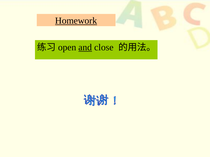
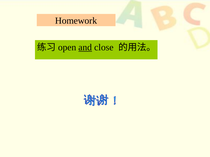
Homework underline: present -> none (76, 21)
